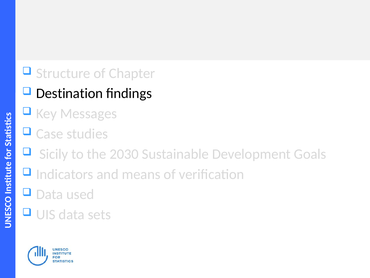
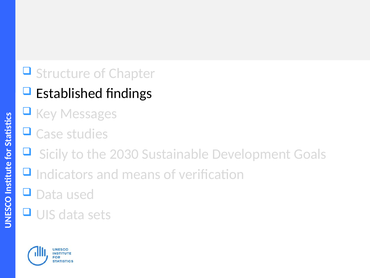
Destination: Destination -> Established (69, 93)
